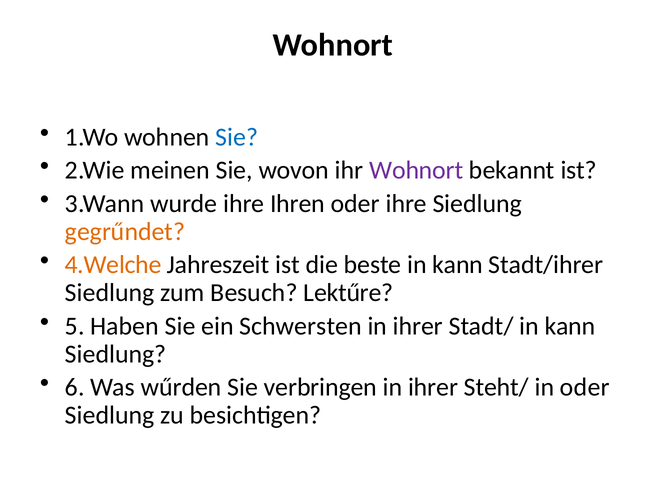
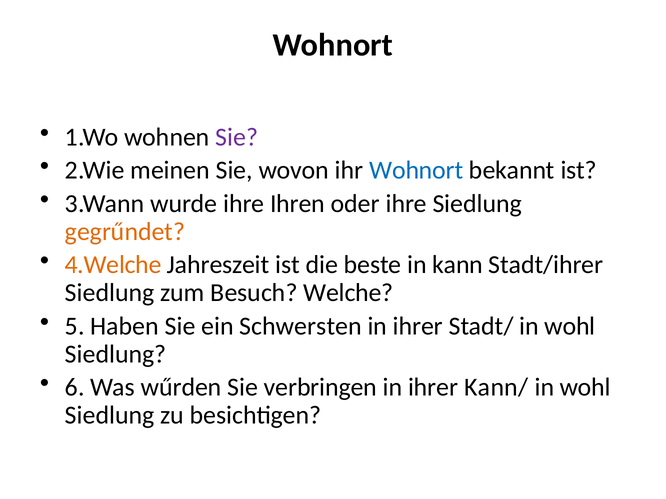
Sie colour: blue -> purple (237, 137)
Wohnort colour: purple -> blue (416, 171)
Lektűre: Lektűre -> Welche (348, 293)
Stadt/ in kann: kann -> wohl (570, 326)
Steht/: Steht/ -> Kann/ (496, 388)
oder: oder -> wohl (585, 388)
